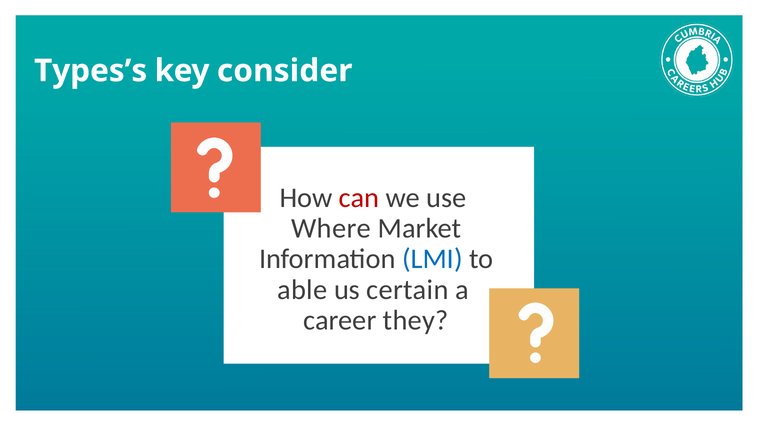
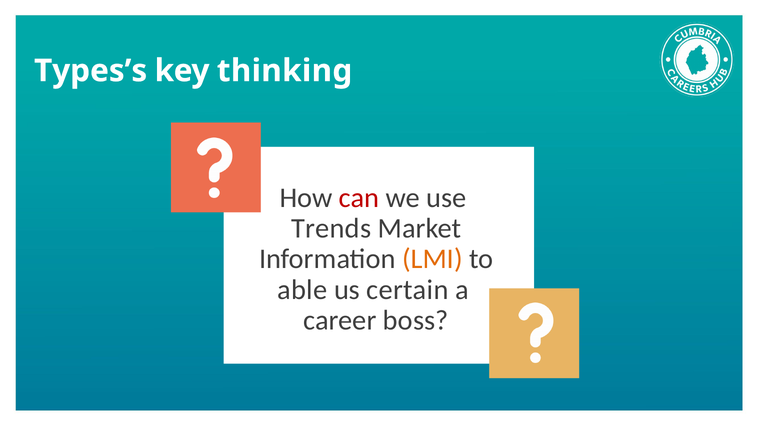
consider: consider -> thinking (285, 71)
Where: Where -> Trends (331, 229)
LMI colour: blue -> orange (432, 259)
they: they -> boss (416, 321)
